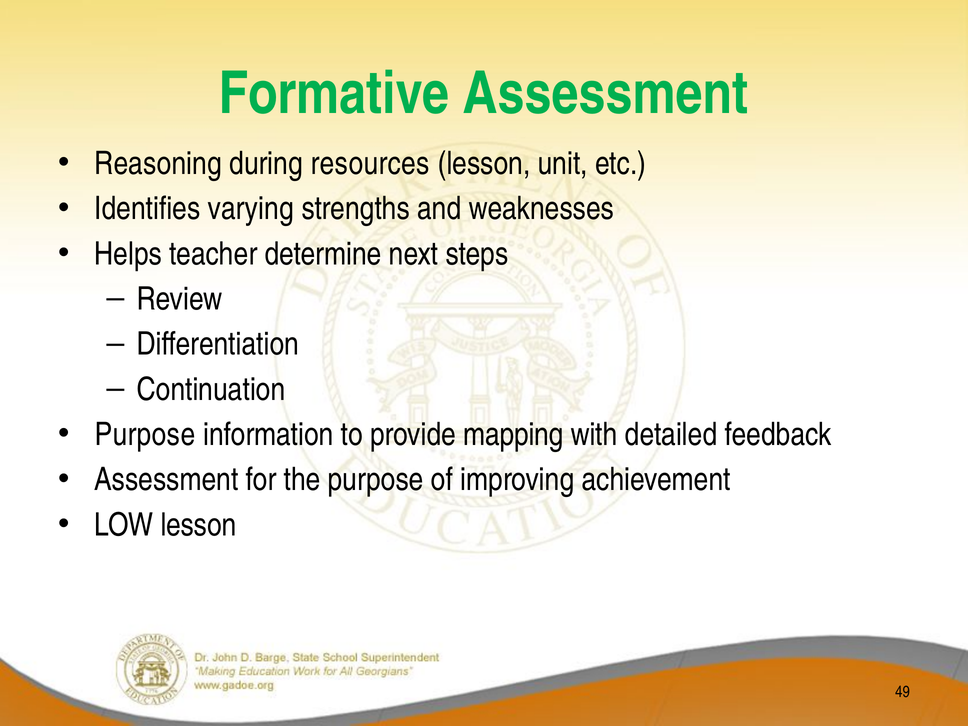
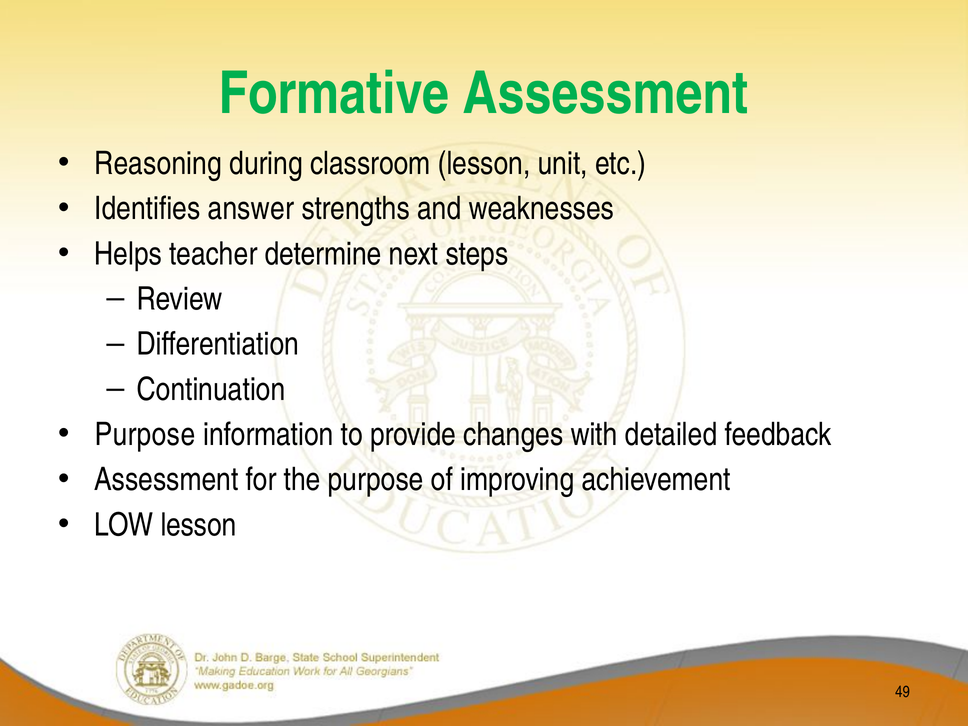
resources: resources -> classroom (370, 164)
varying: varying -> answer (251, 209)
mapping: mapping -> changes (513, 435)
